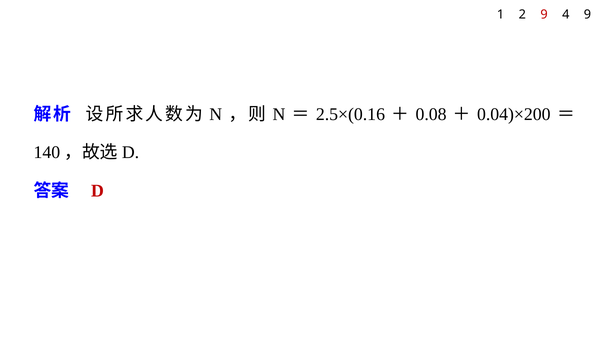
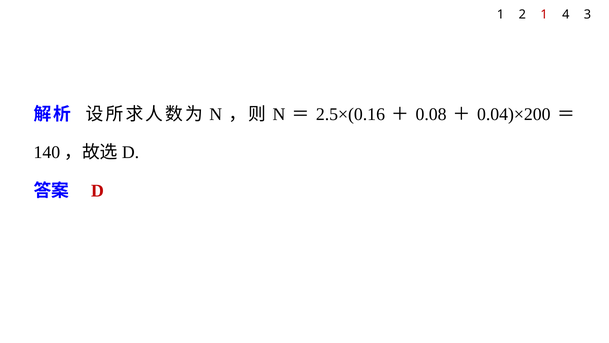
2 9: 9 -> 1 (544, 14)
4 9: 9 -> 3 (588, 14)
